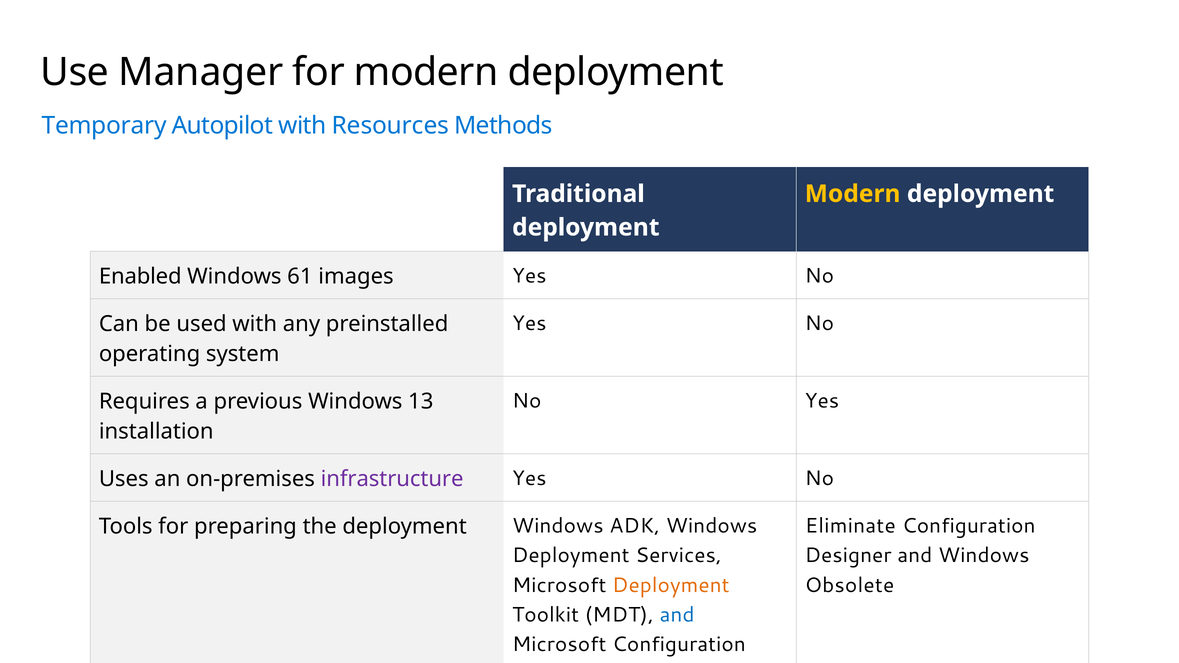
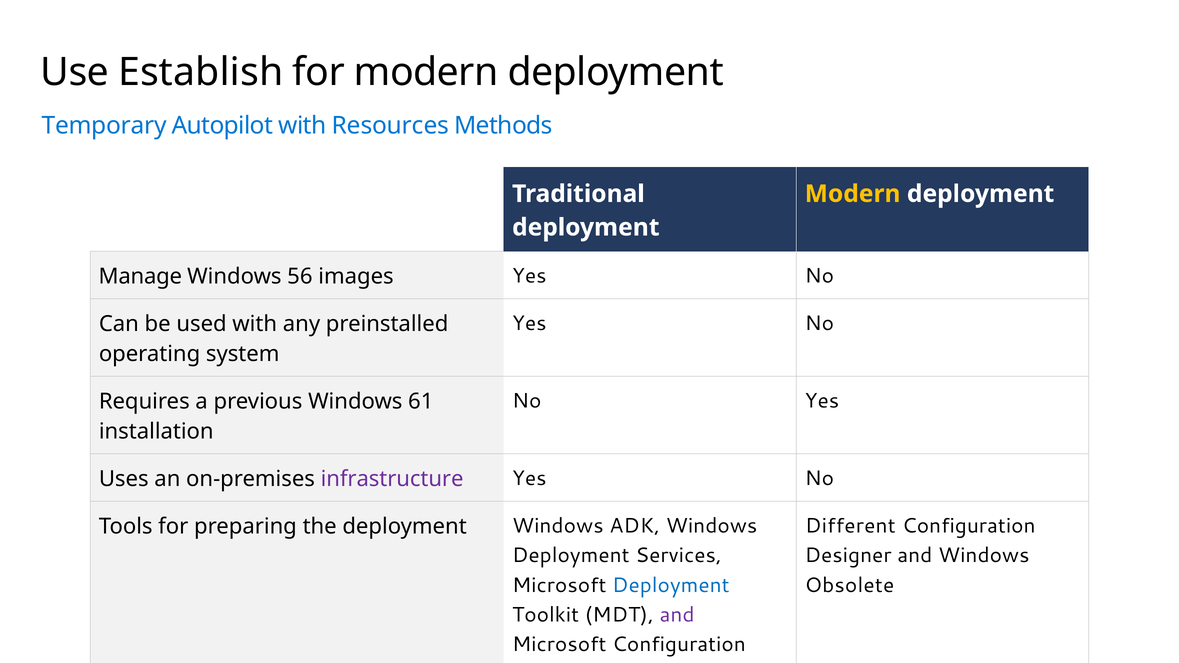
Use Manager: Manager -> Establish (201, 72)
Enabled: Enabled -> Manage (140, 276)
61: 61 -> 56 (300, 276)
13: 13 -> 61 (421, 401)
Eliminate: Eliminate -> Different (850, 526)
Deployment colour: orange -> blue (671, 585)
and colour: blue -> purple (677, 615)
